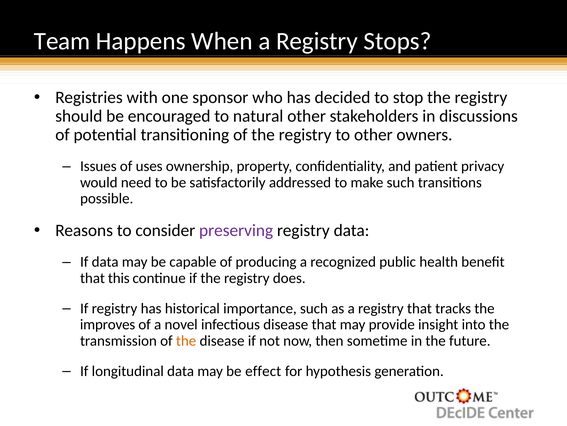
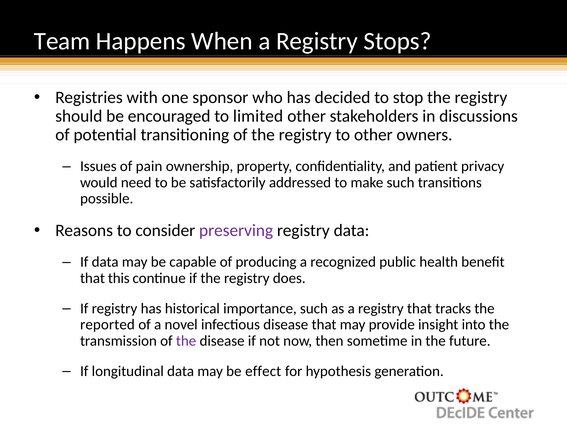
natural: natural -> limited (258, 116)
uses: uses -> pain (149, 166)
improves: improves -> reported (107, 324)
the colour: orange -> purple (186, 340)
